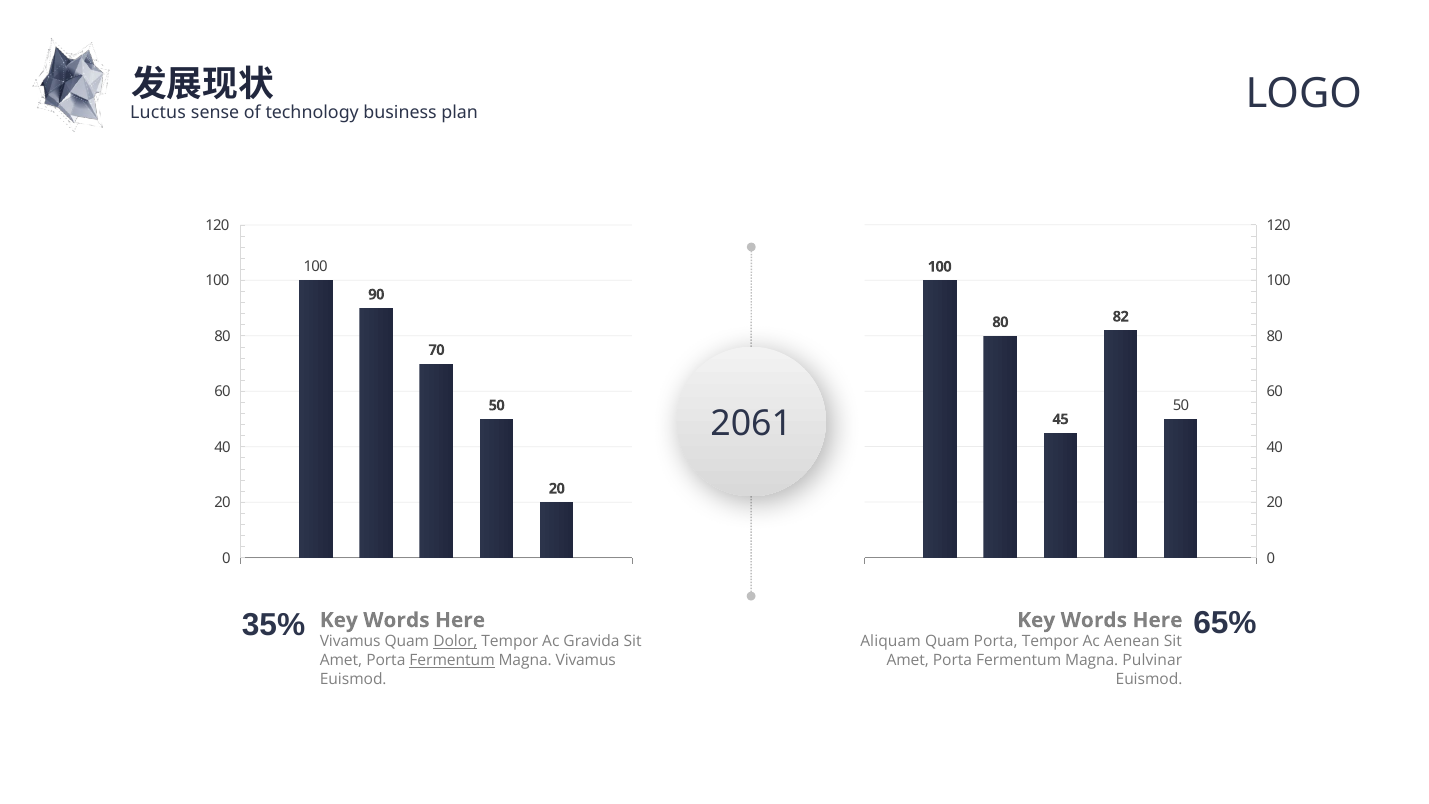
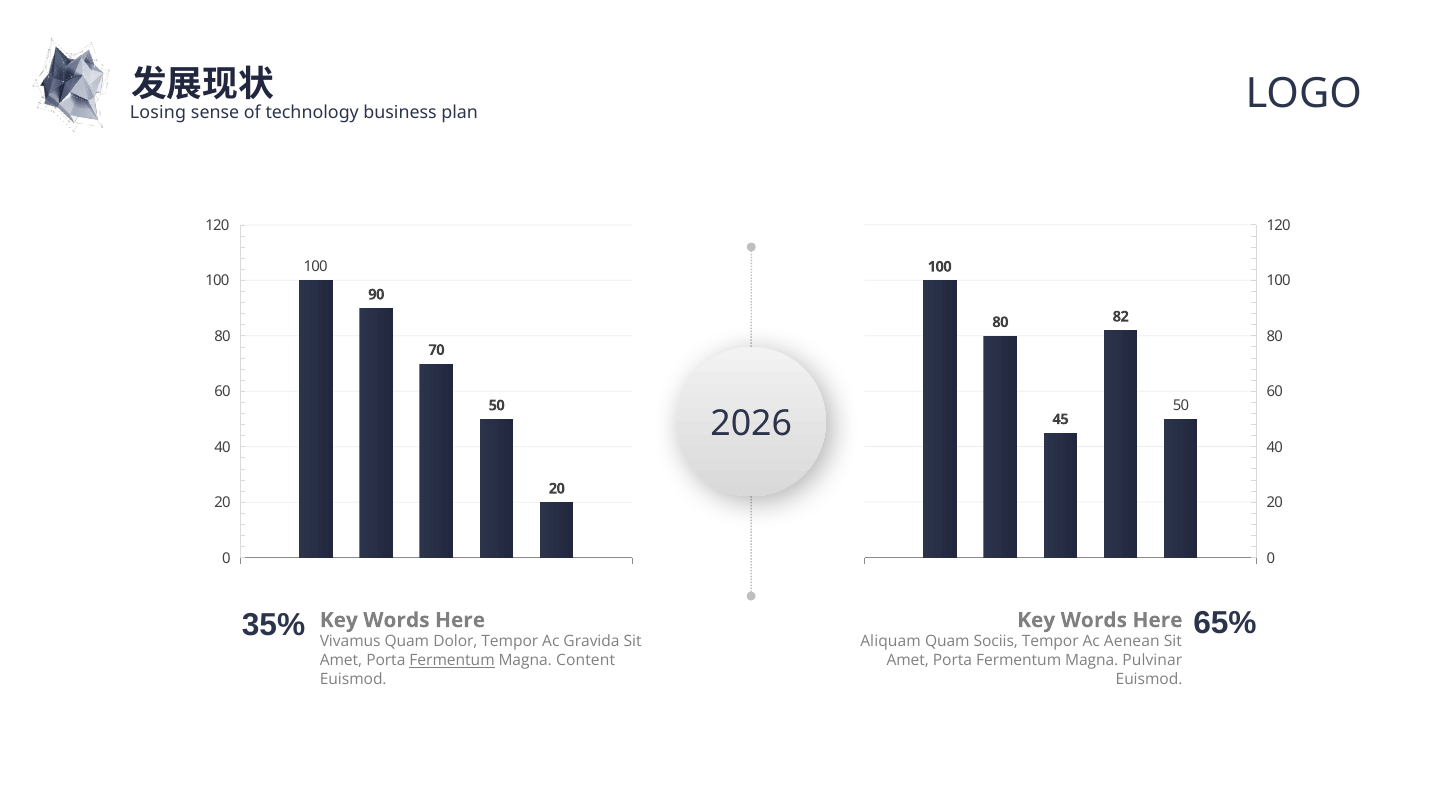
Luctus: Luctus -> Losing (158, 112)
2061: 2061 -> 2026 (751, 424)
Dolor underline: present -> none (455, 642)
Quam Porta: Porta -> Sociis (996, 642)
Magna Vivamus: Vivamus -> Content (586, 660)
